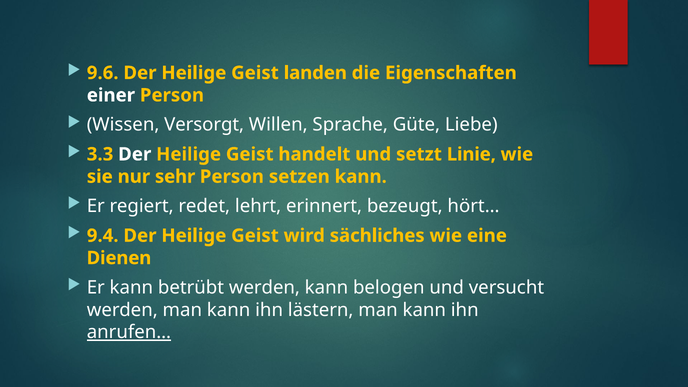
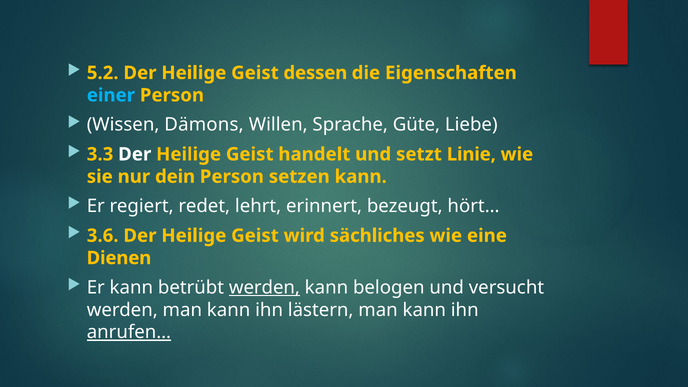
9.6: 9.6 -> 5.2 (103, 73)
landen: landen -> dessen (315, 73)
einer colour: white -> light blue (111, 95)
Versorgt: Versorgt -> Dämons (204, 125)
sehr: sehr -> dein (175, 177)
9.4: 9.4 -> 3.6 (103, 236)
werden underline: none -> present (264, 288)
